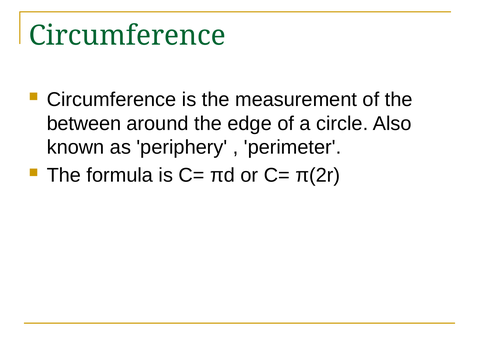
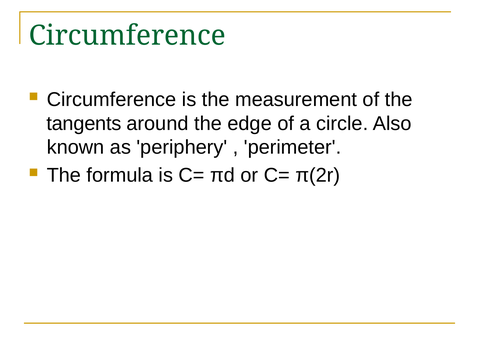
between: between -> tangents (84, 124)
